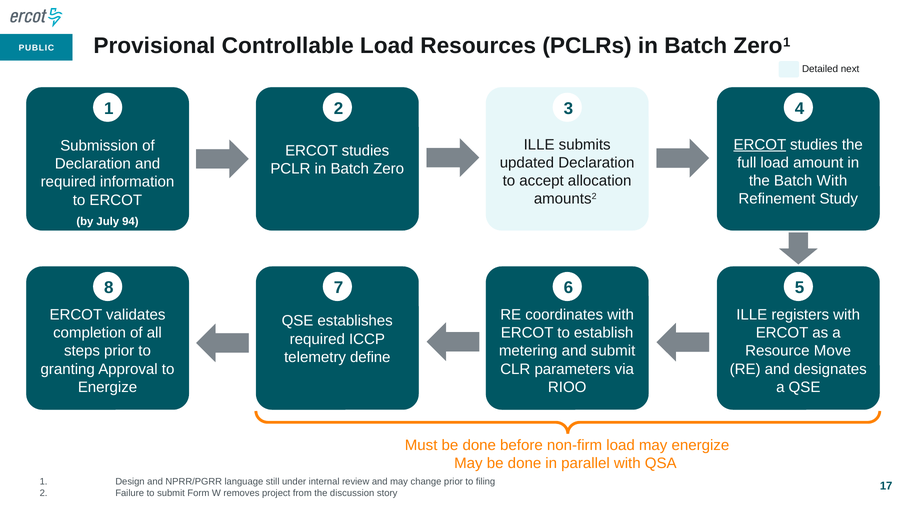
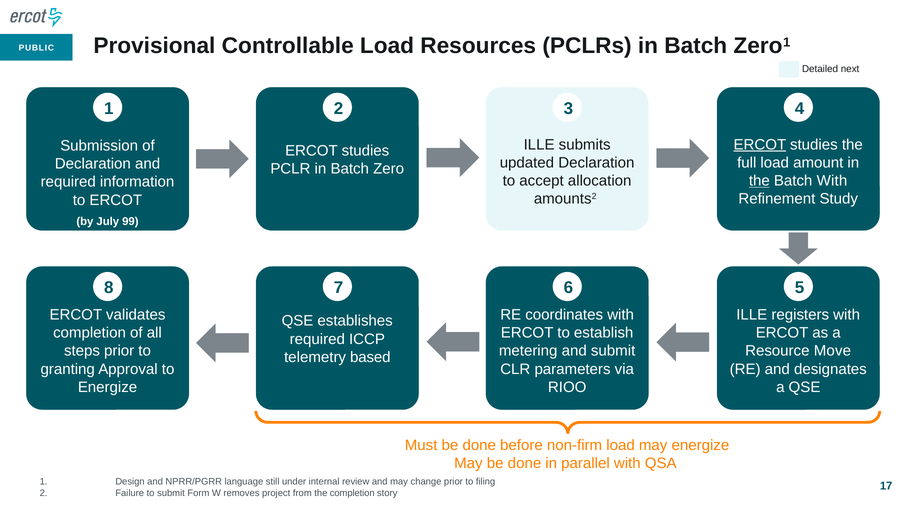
the underline: none -> present (759, 181)
94: 94 -> 99 (130, 222)
define: define -> based (370, 358)
the discussion: discussion -> completion (352, 494)
